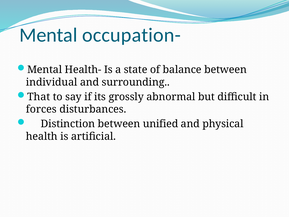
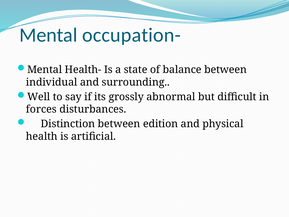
That: That -> Well (39, 97)
unified: unified -> edition (161, 124)
